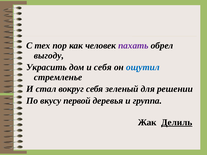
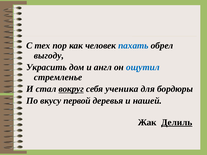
пахать colour: purple -> blue (133, 46)
и себя: себя -> англ (103, 67)
вокруг underline: none -> present (71, 89)
зеленый: зеленый -> ученика (122, 89)
решении: решении -> бордюры (175, 89)
группа: группа -> нашей (147, 101)
